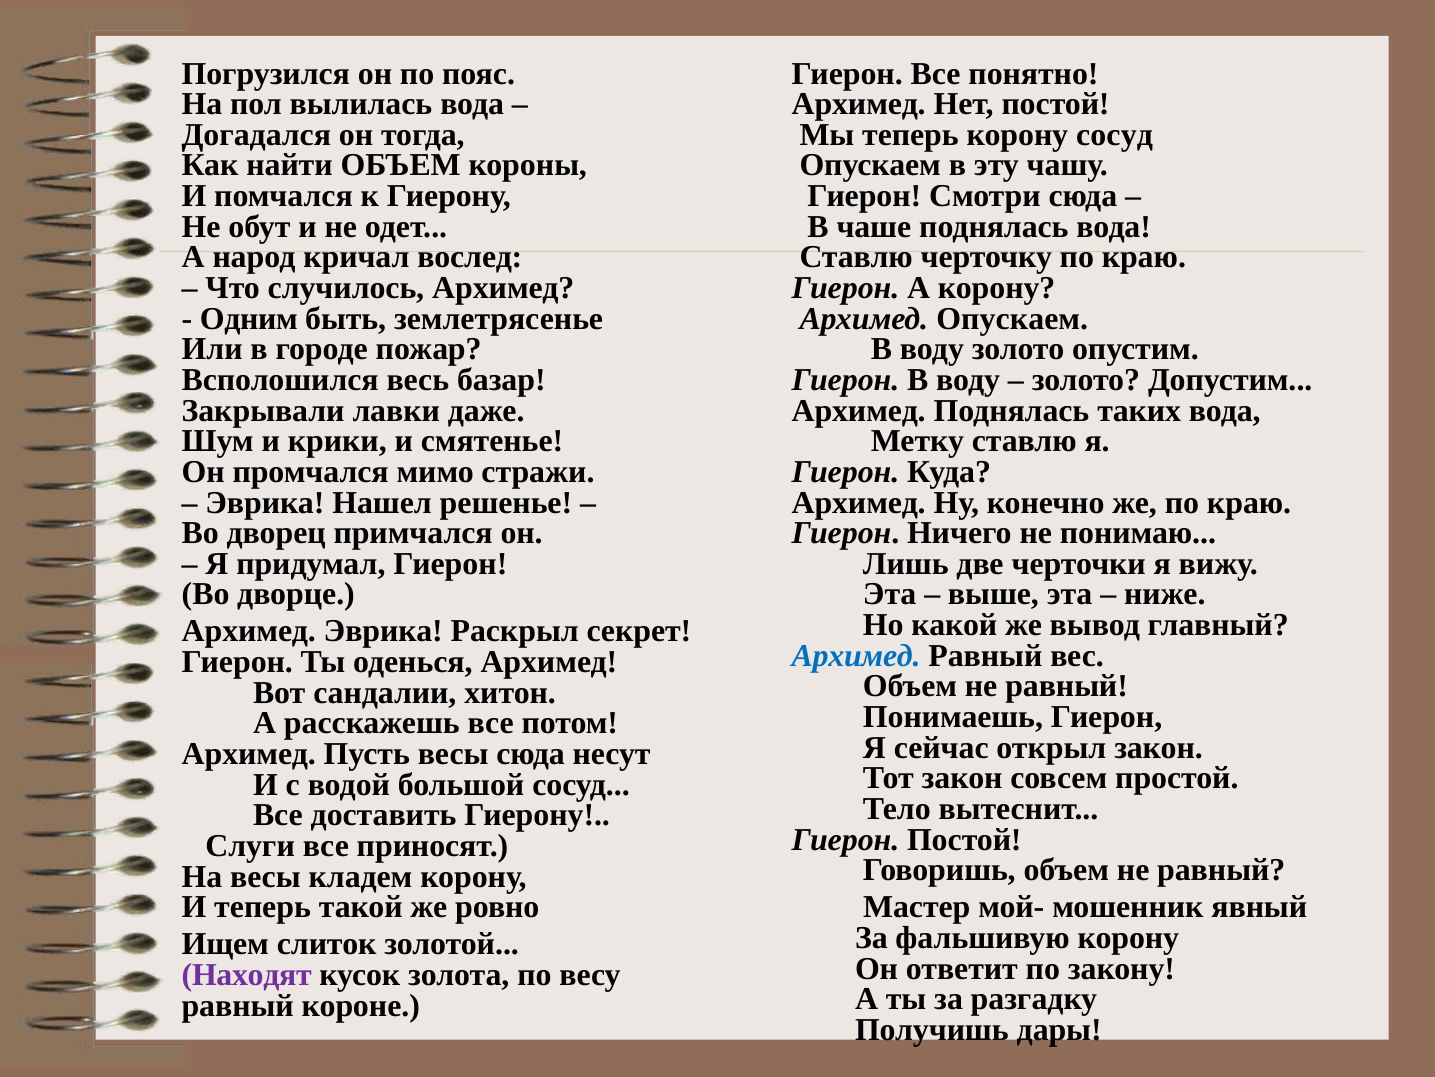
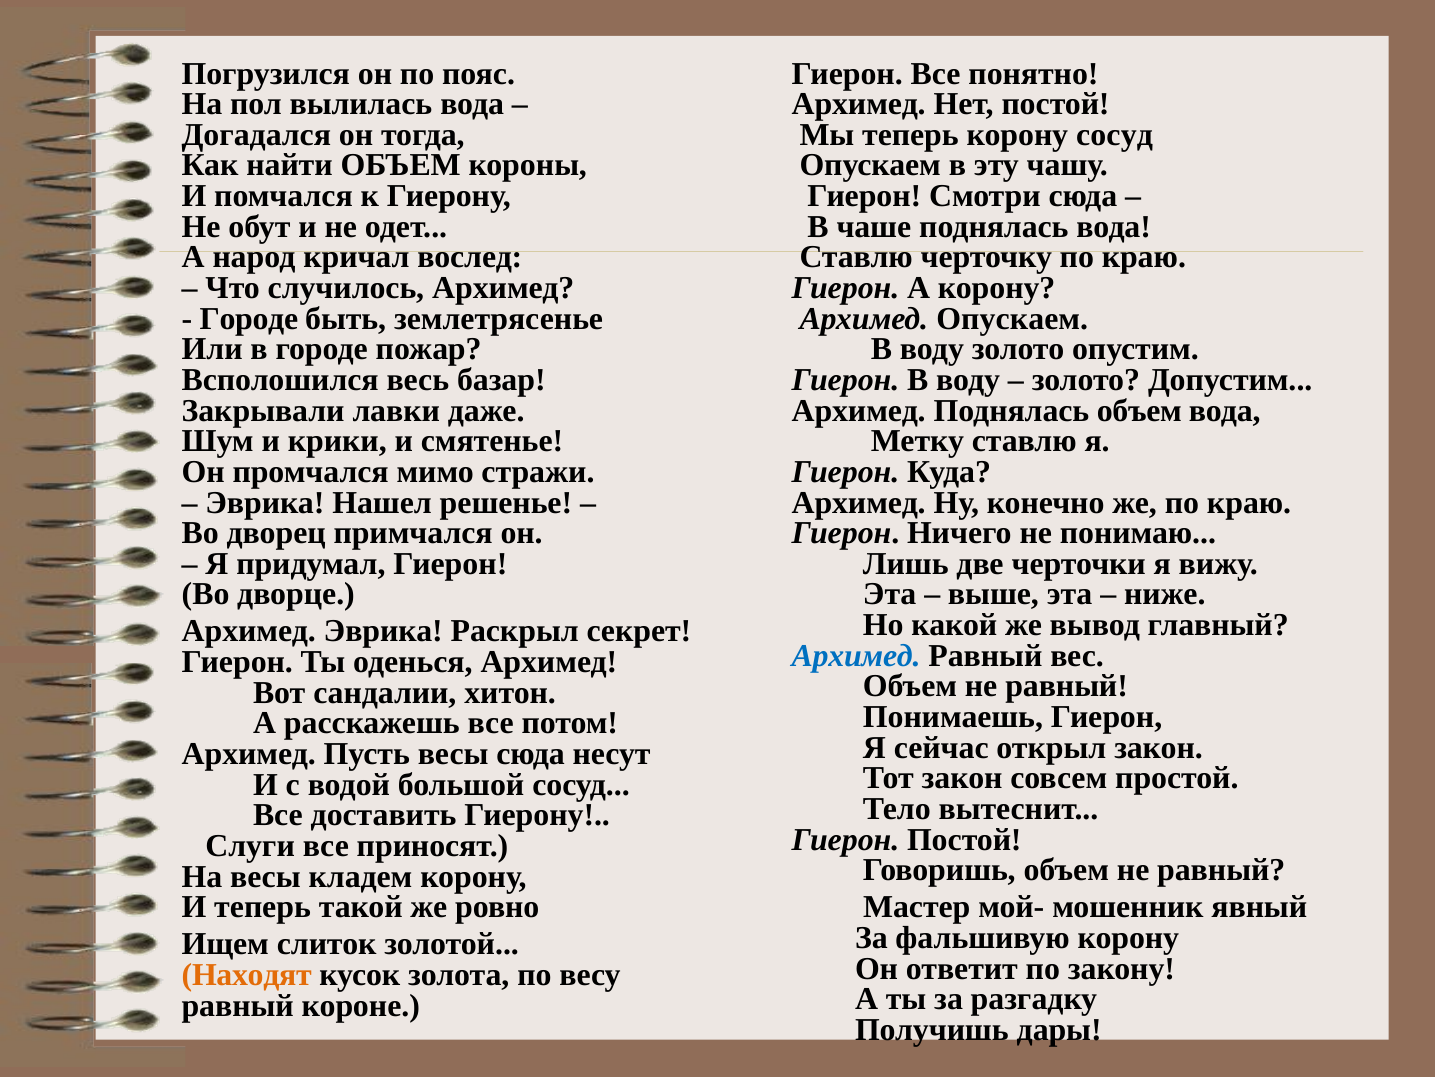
Одним: Одним -> Городе (249, 318)
Поднялась таких: таких -> объем (1139, 410)
Находят colour: purple -> orange (247, 974)
